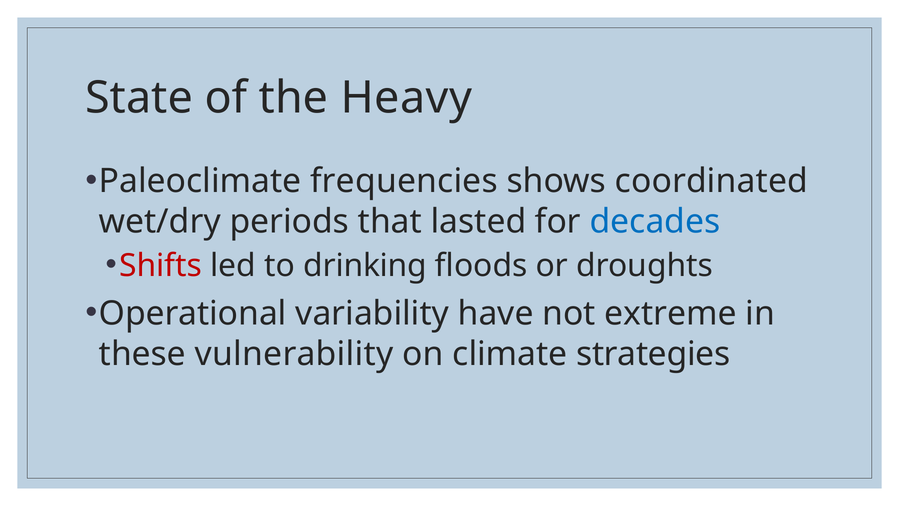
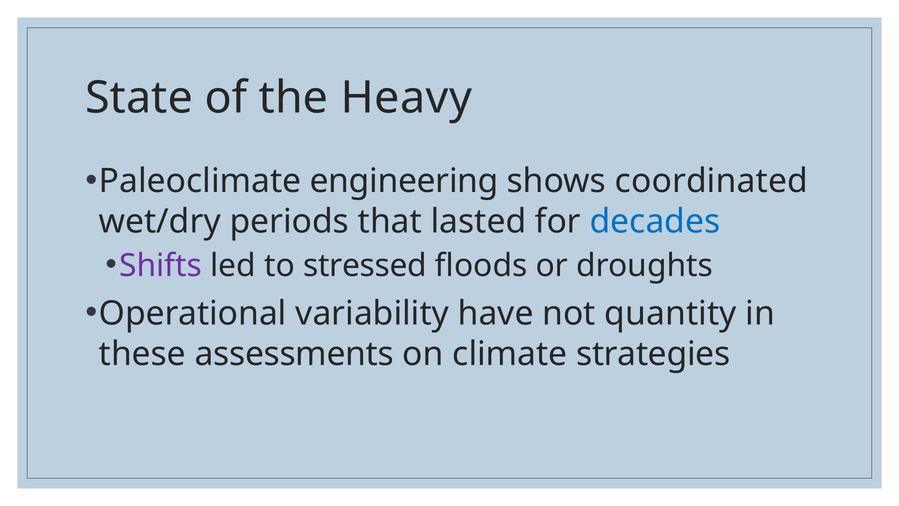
frequencies: frequencies -> engineering (404, 181)
Shifts colour: red -> purple (161, 265)
drinking: drinking -> stressed (365, 265)
extreme: extreme -> quantity (670, 313)
vulnerability: vulnerability -> assessments (294, 354)
